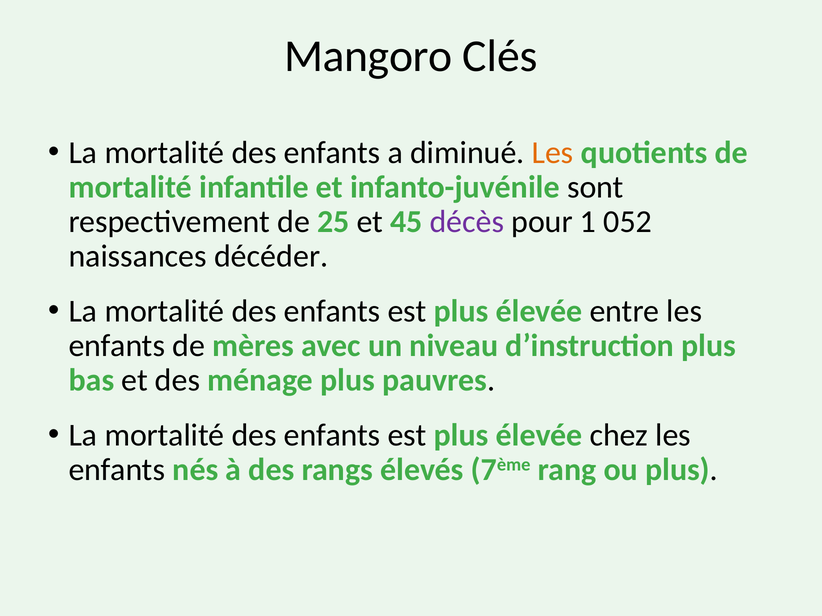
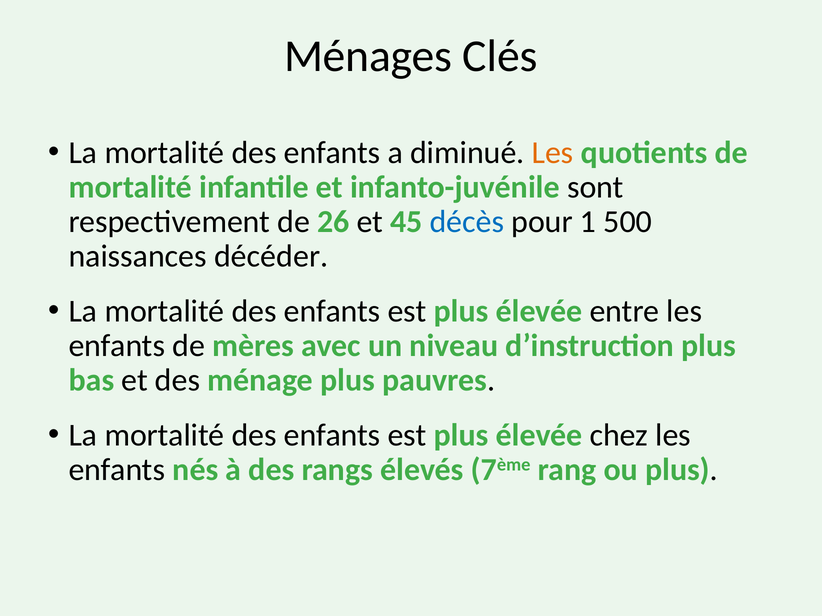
Mangoro: Mangoro -> Ménages (368, 56)
25: 25 -> 26 (333, 222)
décès colour: purple -> blue (467, 222)
052: 052 -> 500 (628, 222)
